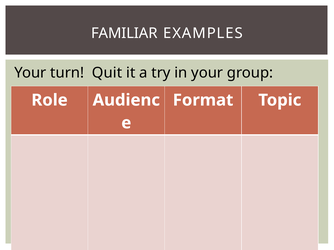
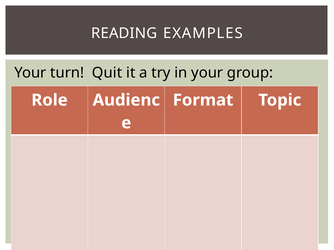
FAMILIAR: FAMILIAR -> READING (124, 33)
